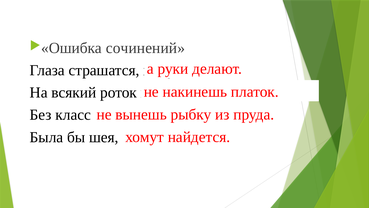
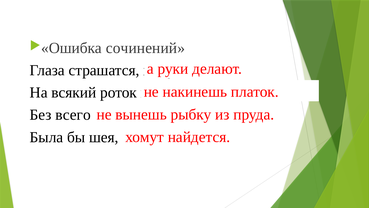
класс: класс -> всего (73, 115)
